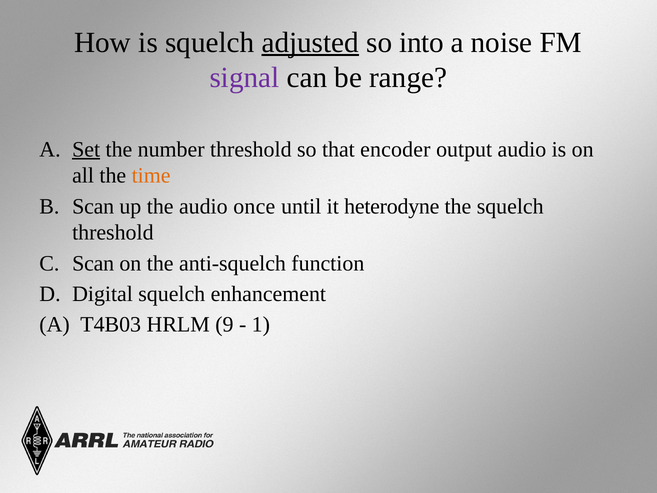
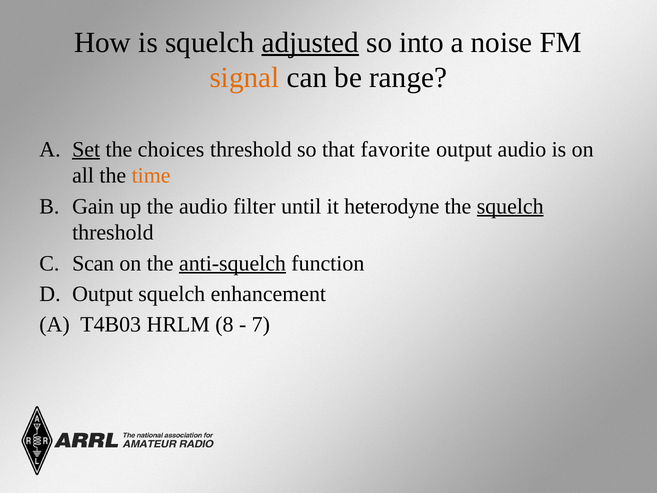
signal colour: purple -> orange (244, 78)
number: number -> choices (171, 149)
encoder: encoder -> favorite (395, 149)
Scan: Scan -> Gain (93, 206)
once: once -> filter (254, 206)
squelch underline: none -> present (510, 206)
anti-squelch underline: none -> present (232, 263)
Digital: Digital -> Output (103, 294)
9: 9 -> 8 (224, 324)
1: 1 -> 7 (261, 324)
